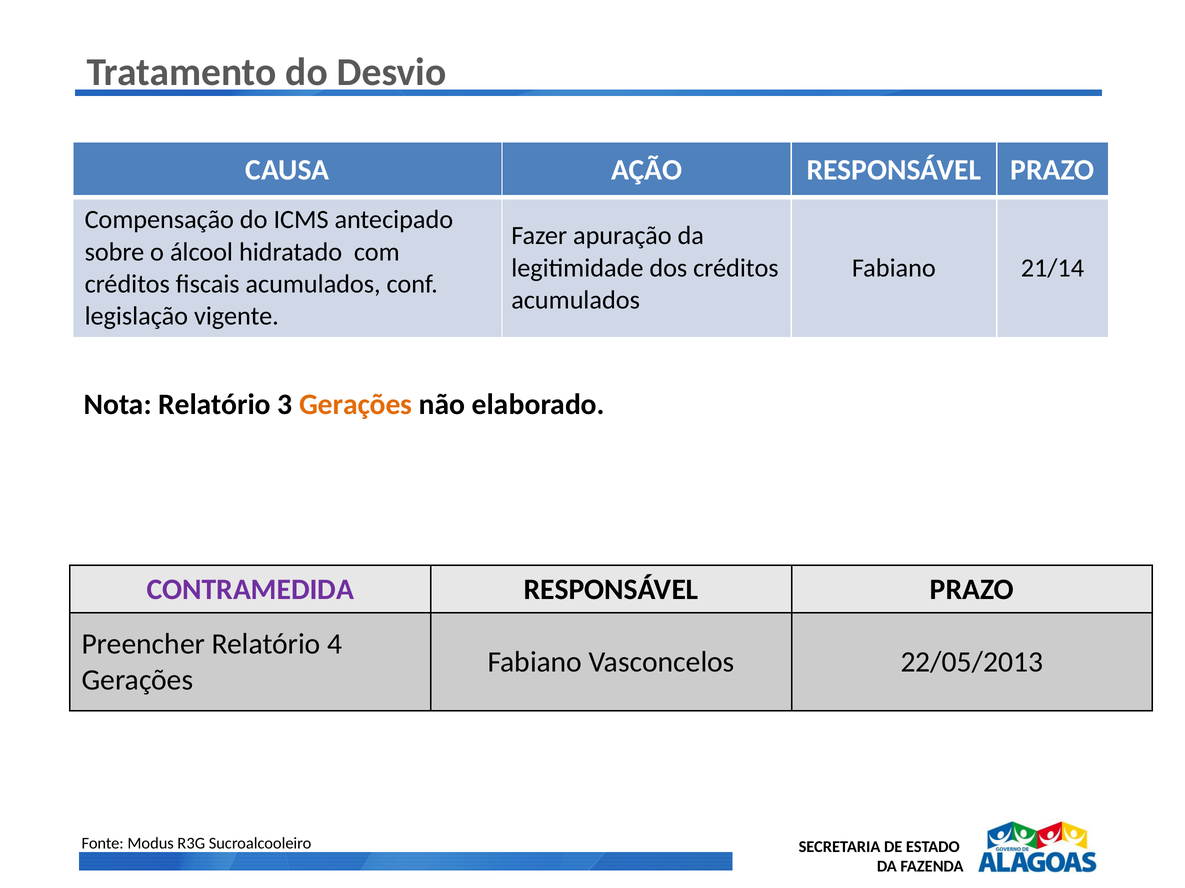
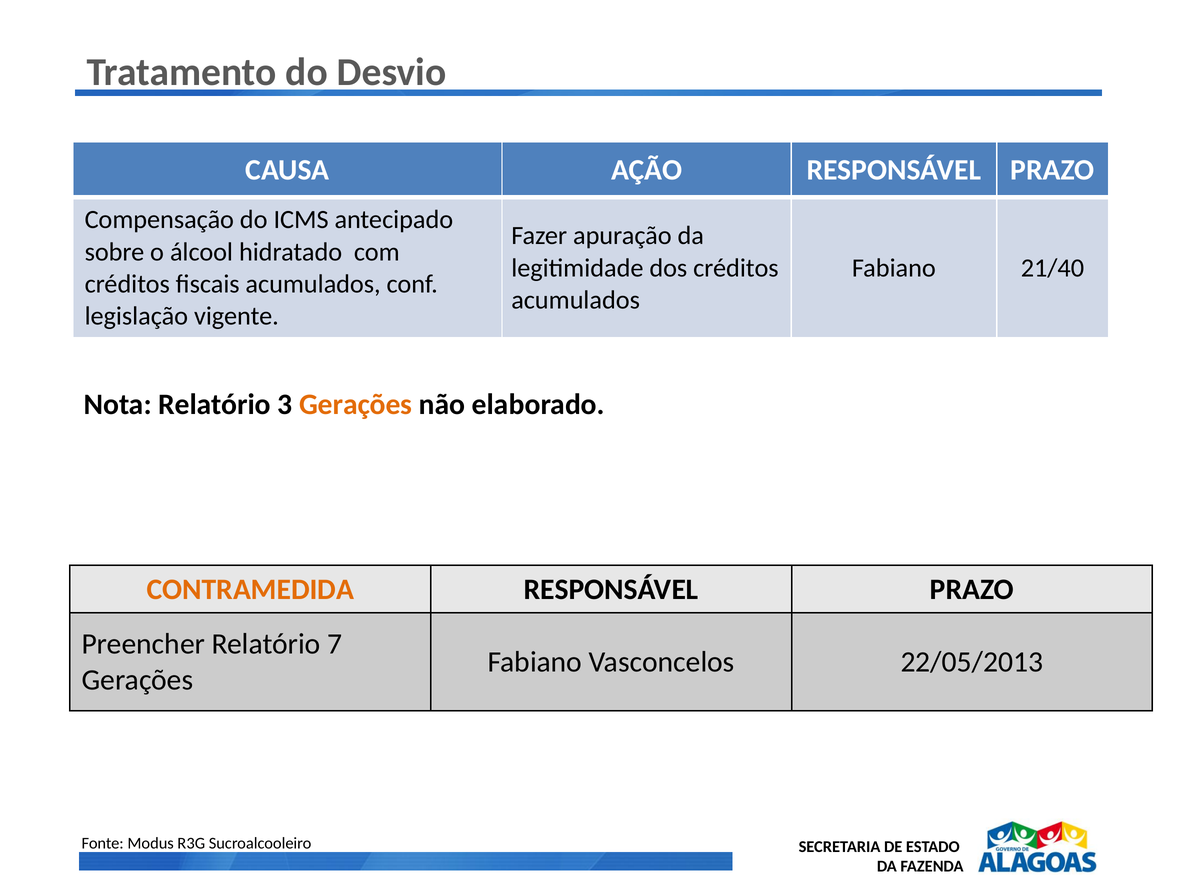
21/14: 21/14 -> 21/40 (1052, 268)
CONTRAMEDIDA colour: purple -> orange (250, 590)
4: 4 -> 7 (335, 645)
